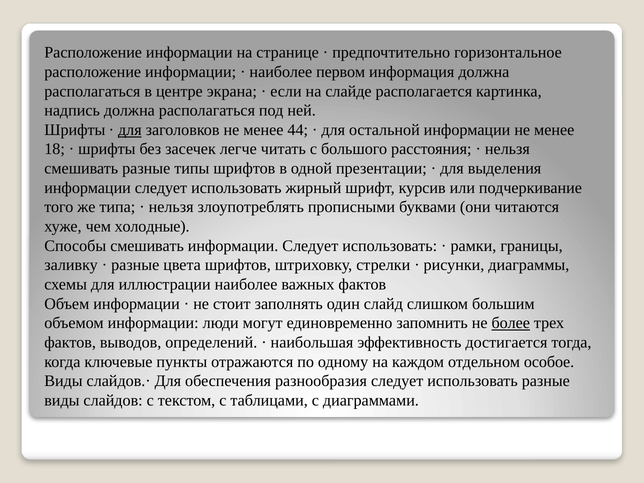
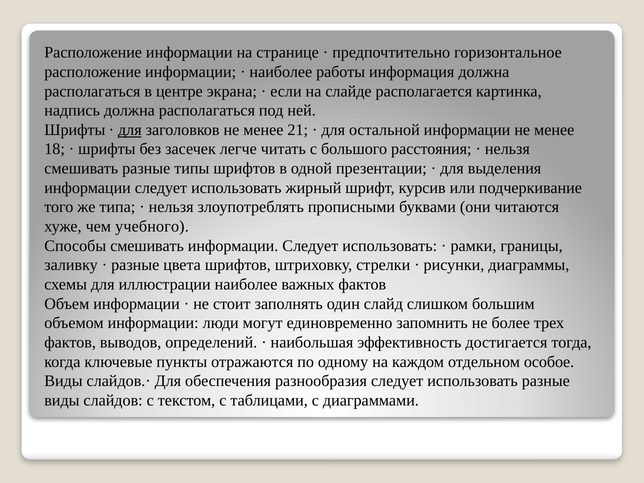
первом: первом -> работы (341, 72)
44: 44 -> 21 (298, 130)
холодные: холодные -> учебного (152, 226)
более underline: present -> none (511, 323)
